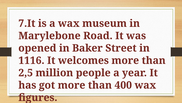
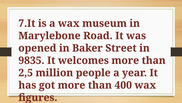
1116: 1116 -> 9835 (31, 60)
